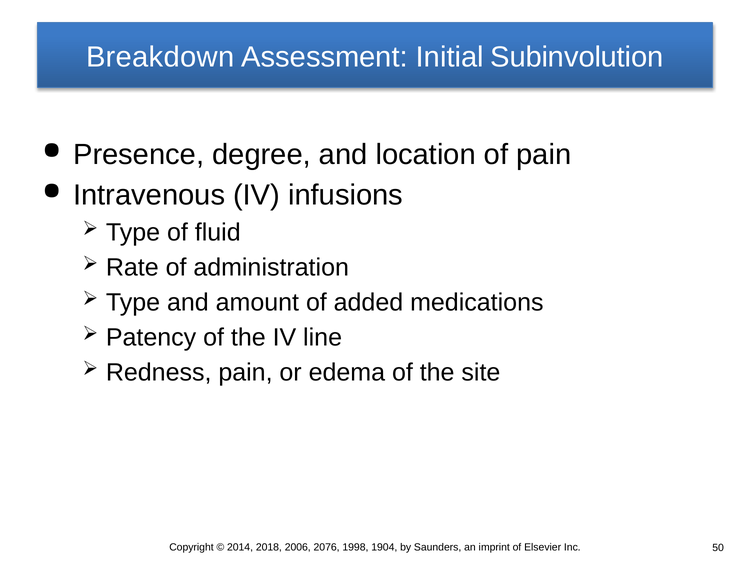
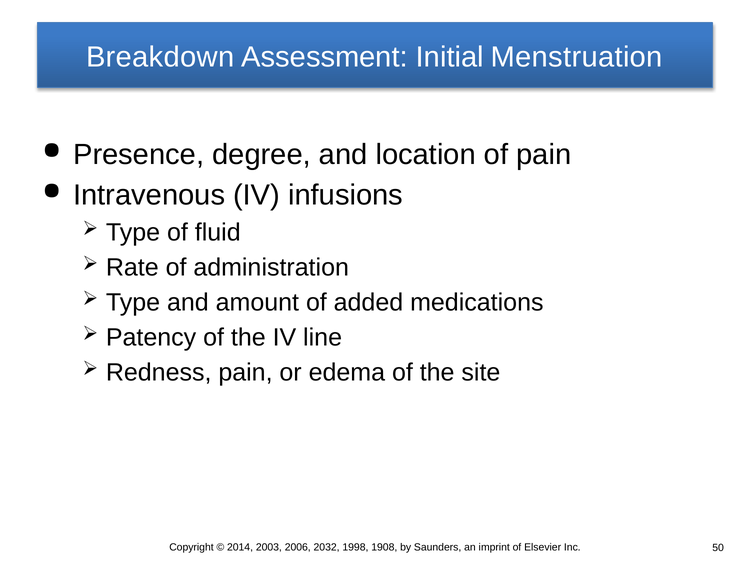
Subinvolution: Subinvolution -> Menstruation (577, 57)
2018: 2018 -> 2003 (269, 548)
2076: 2076 -> 2032 (327, 548)
1904: 1904 -> 1908 (384, 548)
